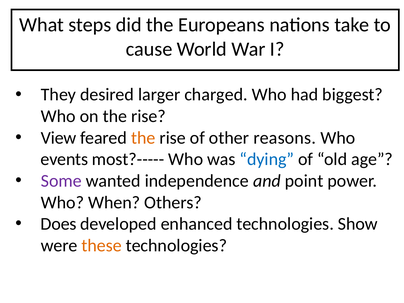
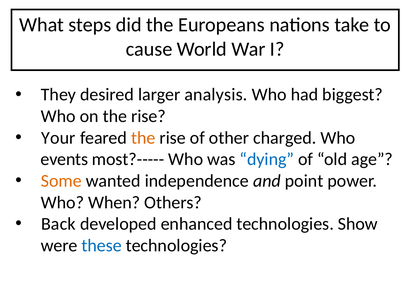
charged: charged -> analysis (216, 95)
View: View -> Your (58, 138)
reasons: reasons -> charged (285, 138)
Some colour: purple -> orange (61, 181)
Does: Does -> Back (58, 224)
these colour: orange -> blue (102, 246)
